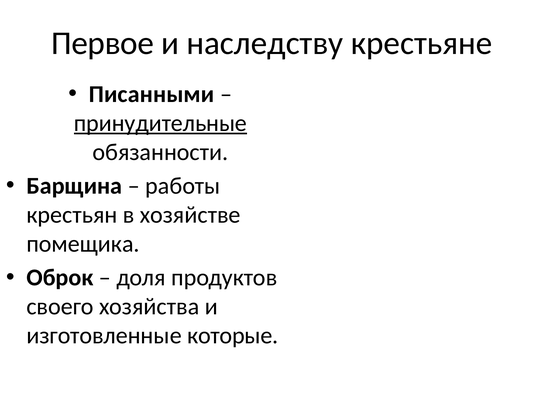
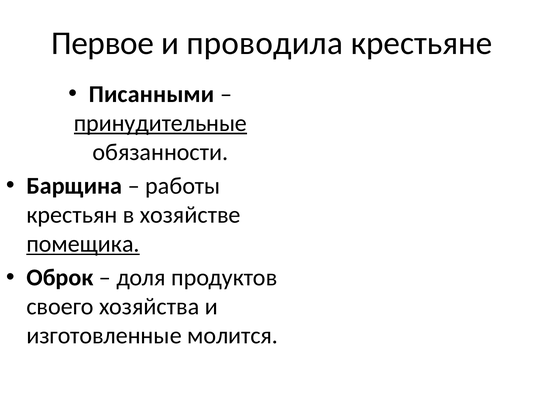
наследству: наследству -> проводила (265, 43)
помещика underline: none -> present (83, 244)
которые: которые -> молится (233, 336)
